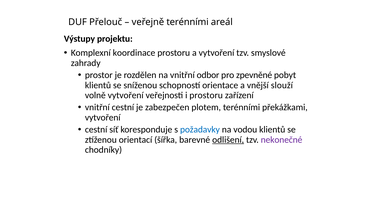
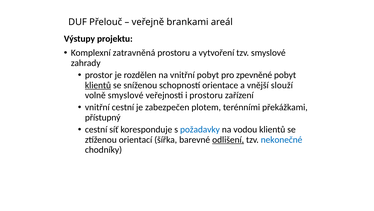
veřejně terénními: terénními -> brankami (188, 22)
koordinace: koordinace -> zatravněná (134, 53)
vnitřní odbor: odbor -> pobyt (208, 75)
klientů underline: none -> present (98, 85)
volně vytvoření: vytvoření -> smyslové (126, 95)
vytvoření: vytvoření -> přístupný (103, 117)
nekonečné colour: purple -> blue (282, 139)
